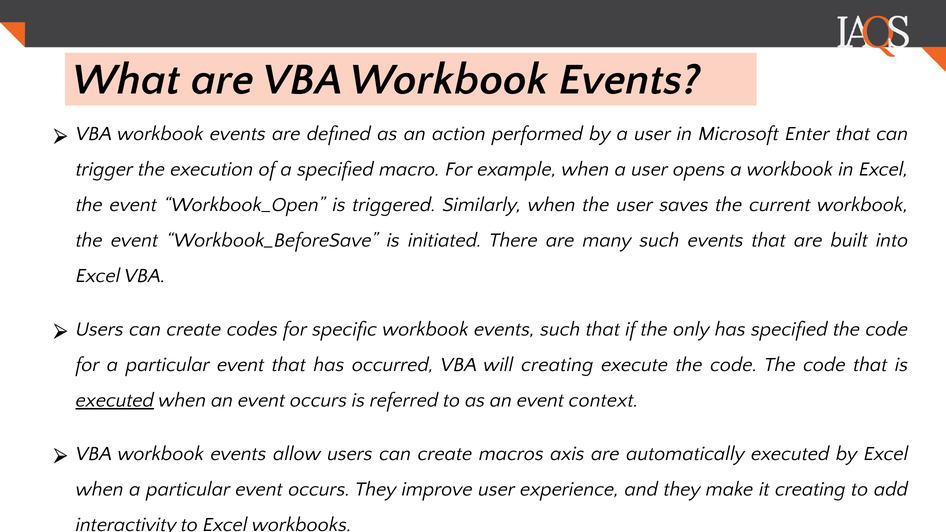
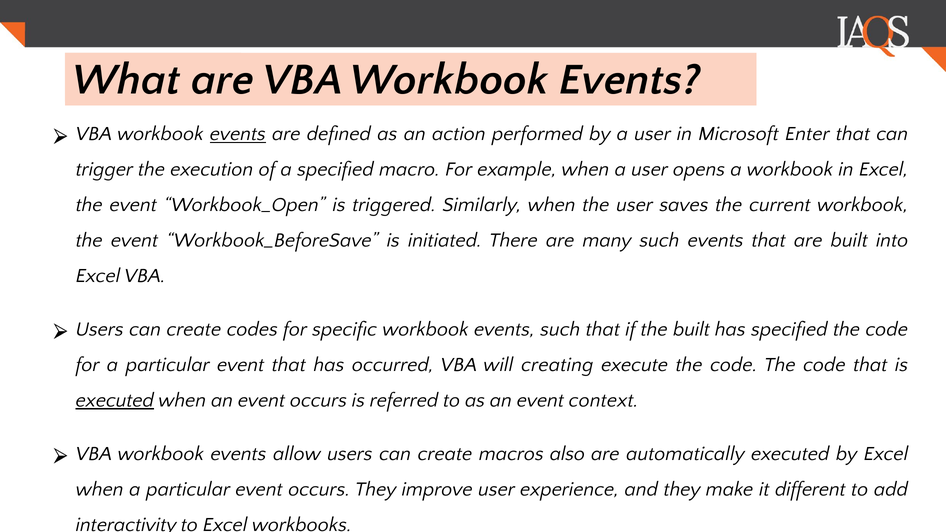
events underline: none -> present (238, 134)
the only: only -> built (692, 329)
axis: axis -> also (567, 454)
it creating: creating -> different (810, 489)
